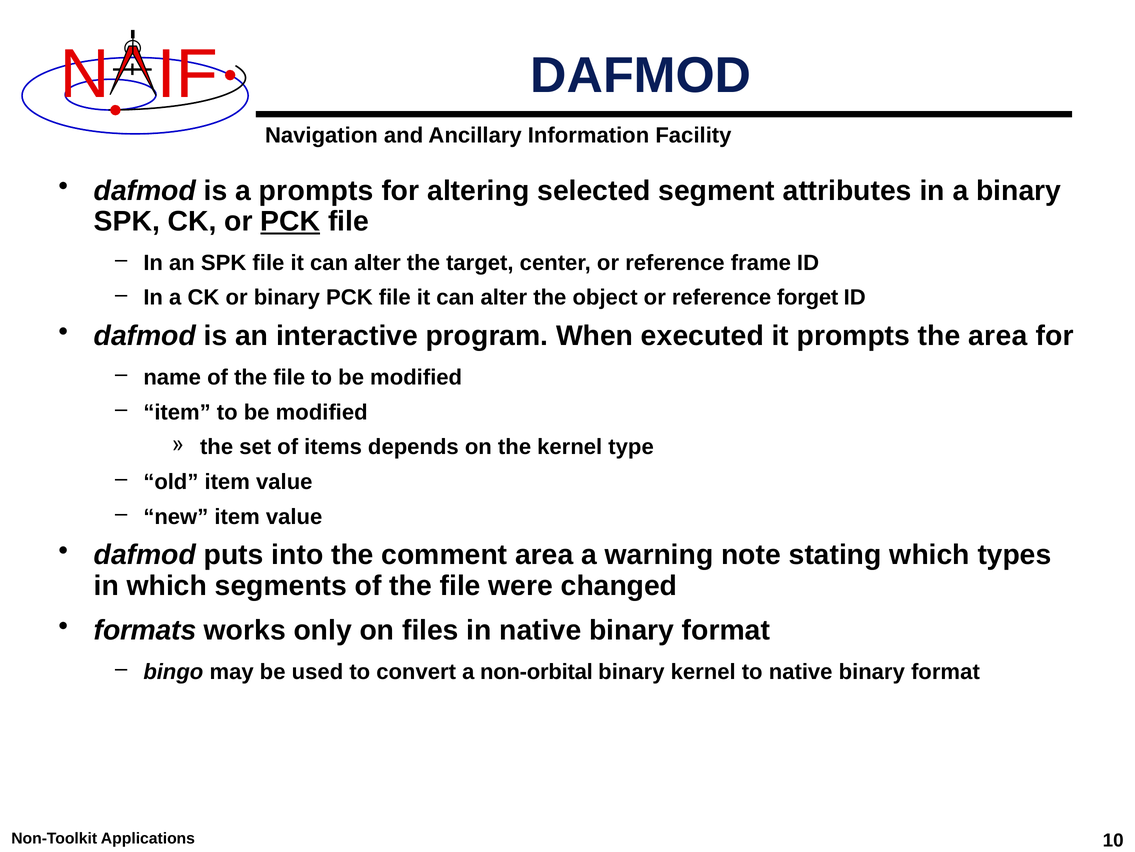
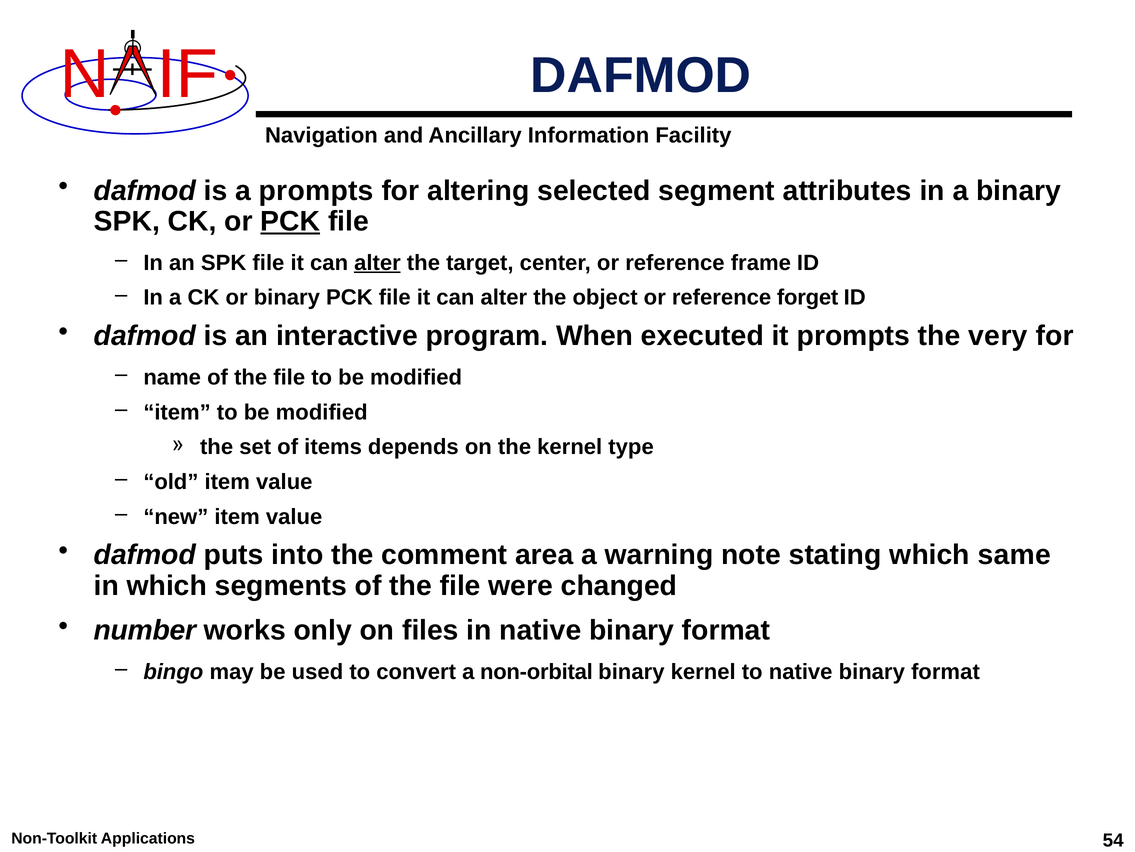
alter underline: none -> present (377, 263)
the area: area -> very (998, 336)
types: types -> same (1014, 555)
formats: formats -> number (145, 630)
10: 10 -> 54 (1113, 840)
